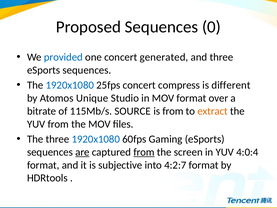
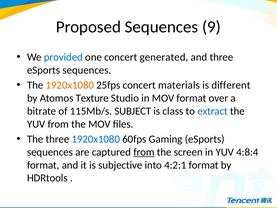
0: 0 -> 9 (211, 27)
1920x1080 colour: blue -> orange (70, 85)
compress: compress -> materials (179, 85)
Unique: Unique -> Texture (92, 98)
SOURCE: SOURCE -> SUBJECT (133, 111)
is from: from -> class (173, 111)
extract colour: orange -> blue (213, 111)
are underline: present -> none (82, 152)
4:0:4: 4:0:4 -> 4:8:4 (247, 152)
4:2:7: 4:2:7 -> 4:2:1 (175, 165)
